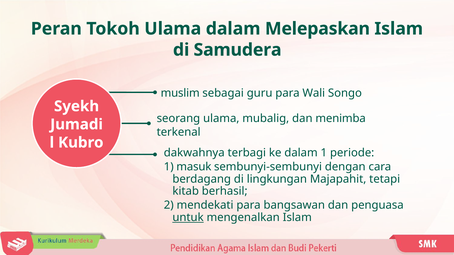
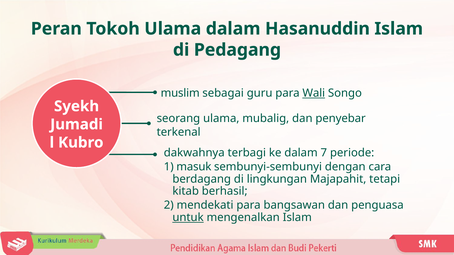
Melepaskan: Melepaskan -> Hasanuddin (317, 29)
Samudera: Samudera -> Pedagang (237, 50)
Wali underline: none -> present (314, 93)
menimba: menimba -> penyebar (341, 119)
dalam 1: 1 -> 7 (324, 153)
